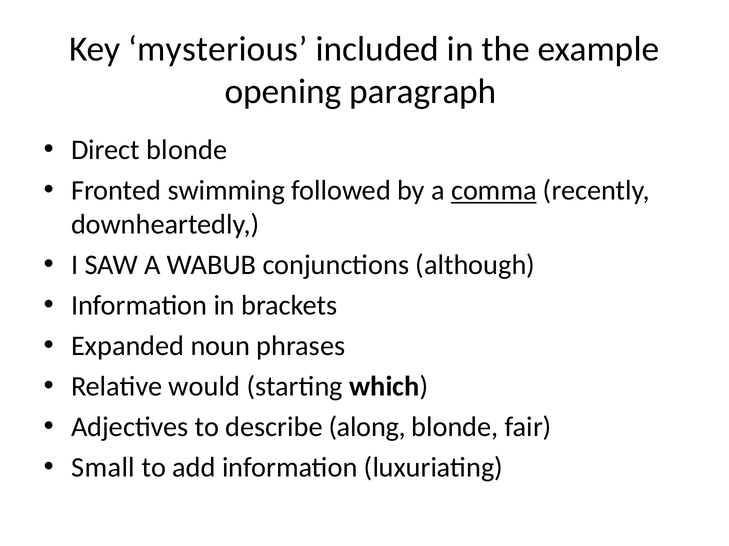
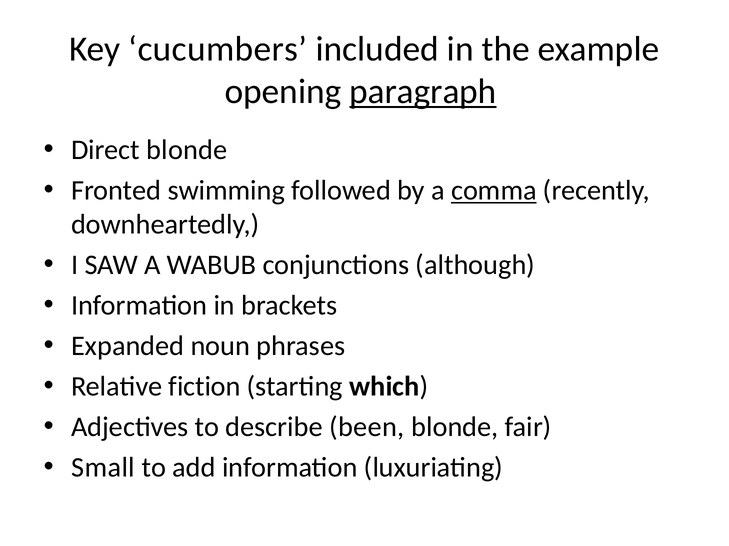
mysterious: mysterious -> cucumbers (218, 49)
paragraph underline: none -> present (423, 92)
would: would -> fiction (205, 387)
along: along -> been (367, 427)
